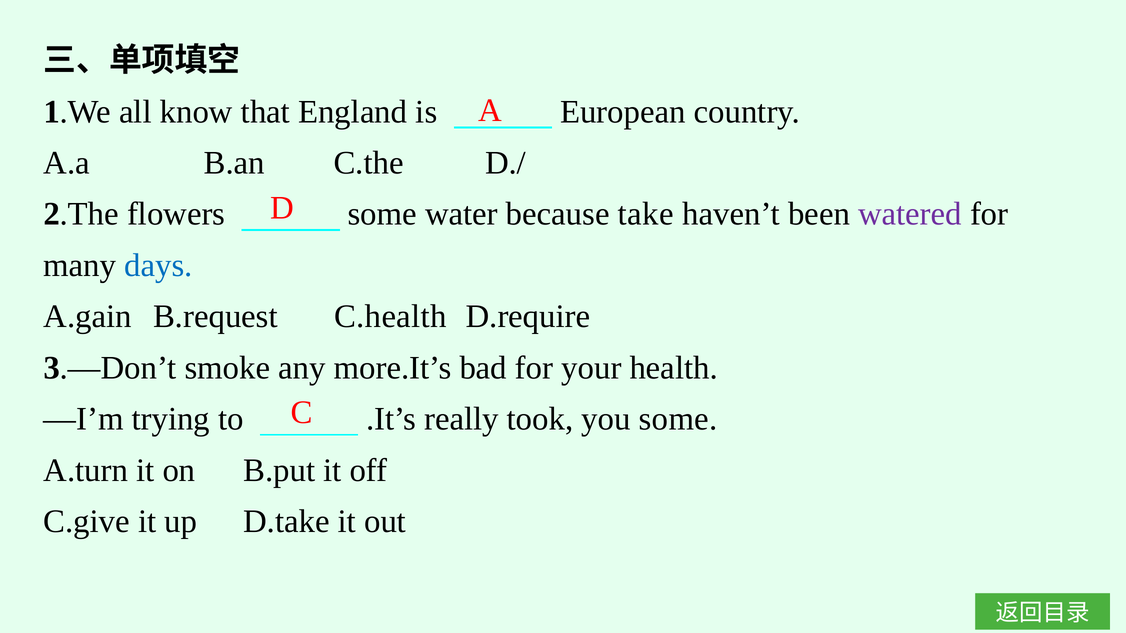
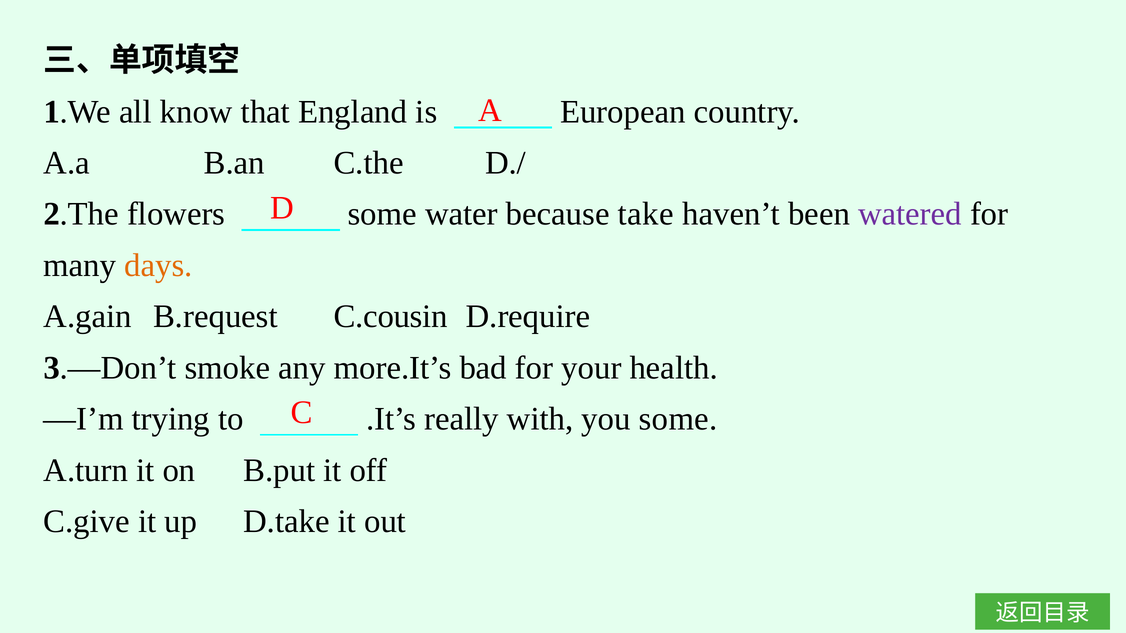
days colour: blue -> orange (158, 266)
C.health: C.health -> C.cousin (391, 317)
took: took -> with (540, 419)
